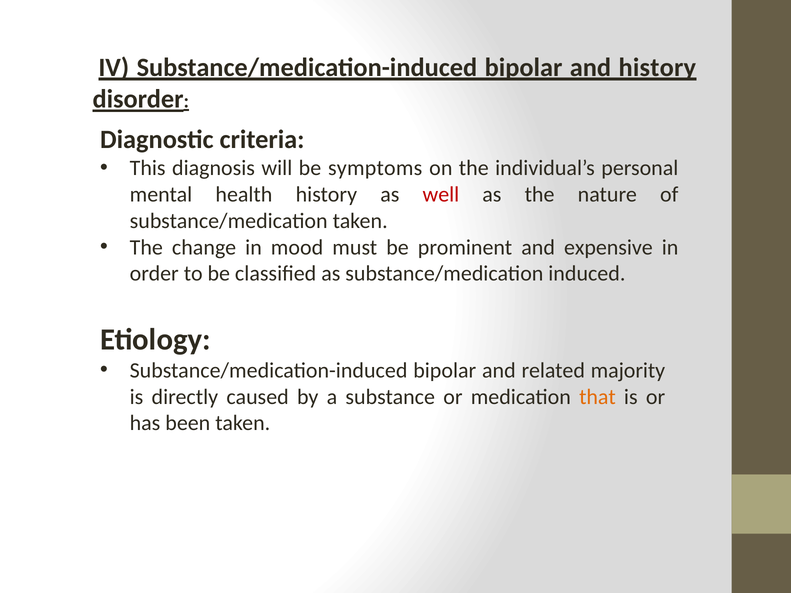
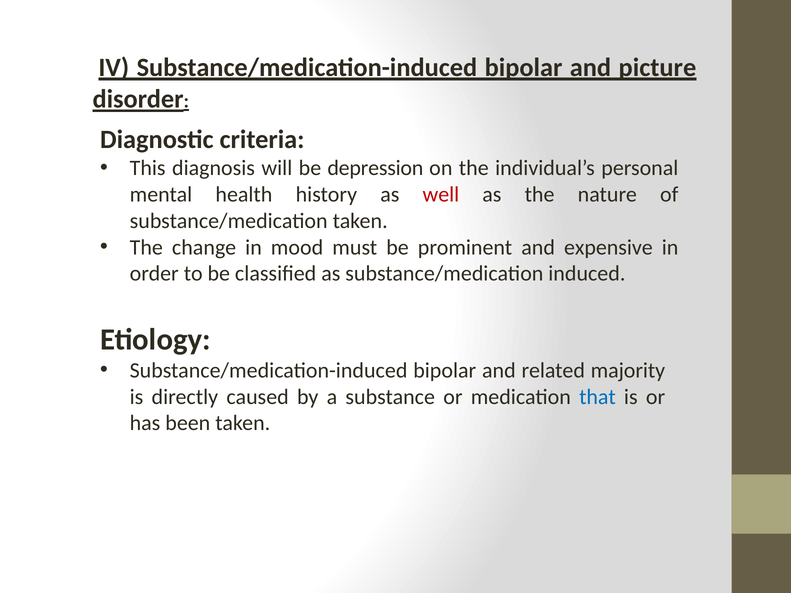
and history: history -> picture (657, 68)
symptoms: symptoms -> depression (375, 168)
that colour: orange -> blue (597, 397)
